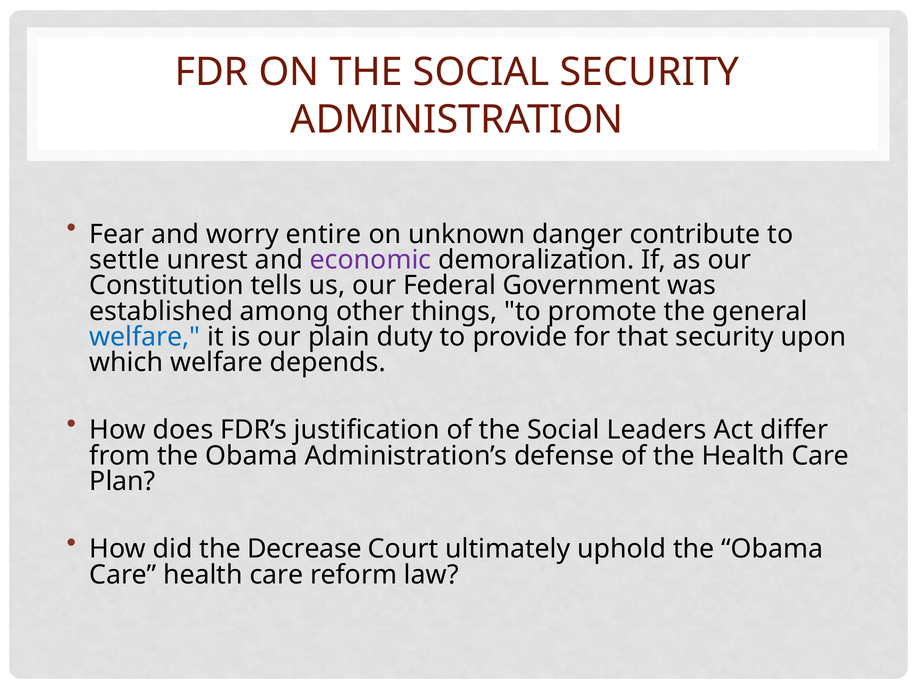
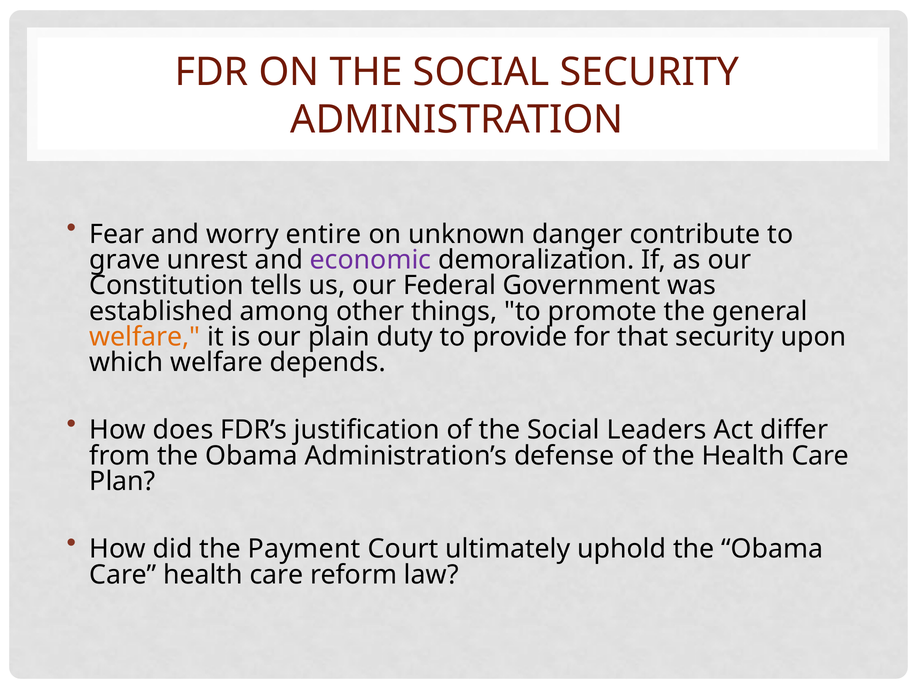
settle: settle -> grave (125, 260)
welfare colour: blue -> orange (145, 337)
Decrease: Decrease -> Payment (304, 549)
